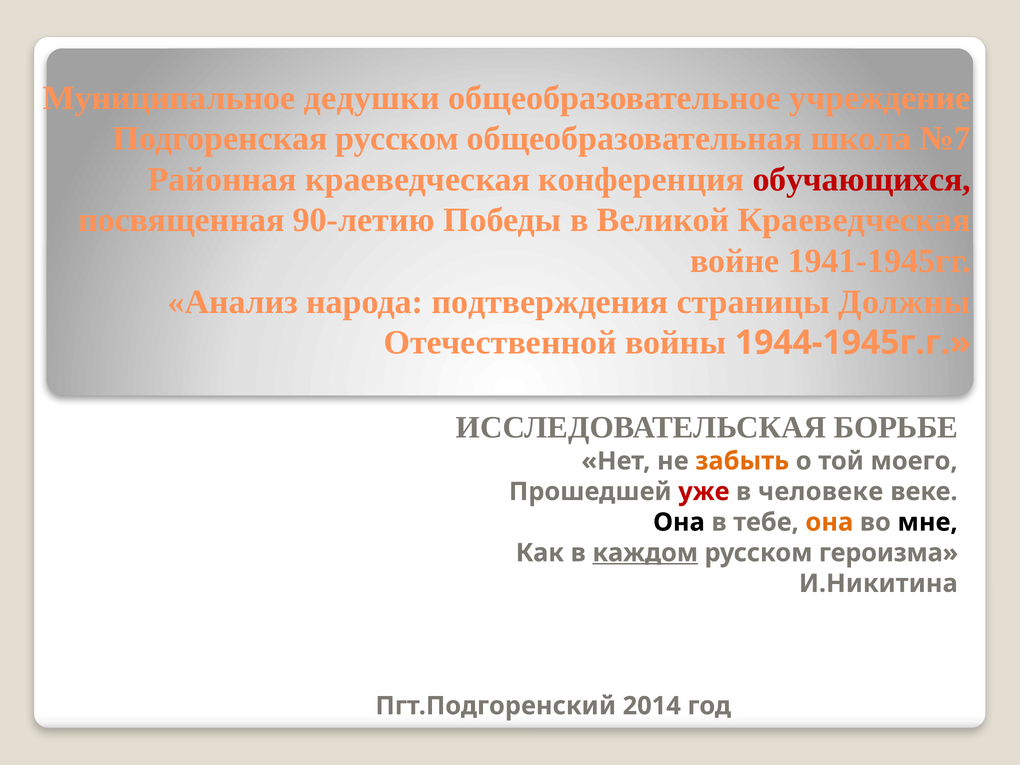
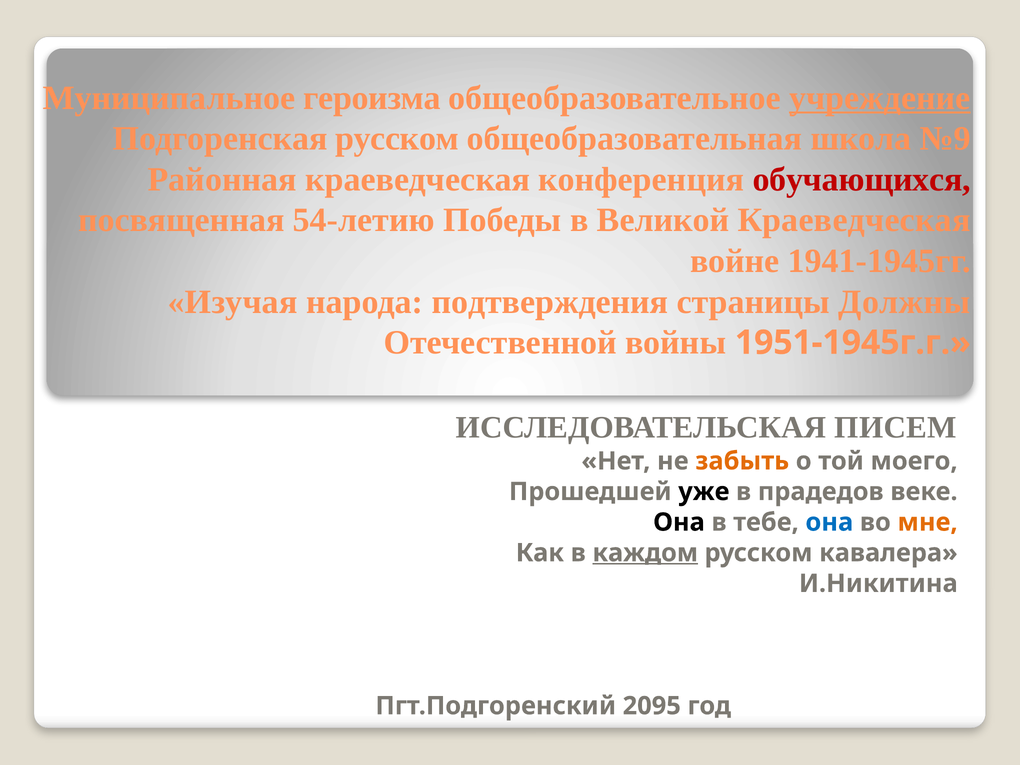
дедушки: дедушки -> героизма (372, 98)
учреждение underline: none -> present (880, 98)
№7: №7 -> №9 (945, 139)
90-летию: 90-летию -> 54-летию (364, 220)
Анализ: Анализ -> Изучая (233, 302)
1944-1945г.г: 1944-1945г.г -> 1951-1945г.г (853, 343)
БОРЬБЕ: БОРЬБЕ -> ПИСЕМ (896, 427)
уже colour: red -> black (704, 492)
человеке: человеке -> прадедов (821, 492)
она colour: orange -> blue (829, 522)
мне colour: black -> orange (928, 522)
героизма: героизма -> кавалера (888, 553)
2014: 2014 -> 2095 (652, 706)
